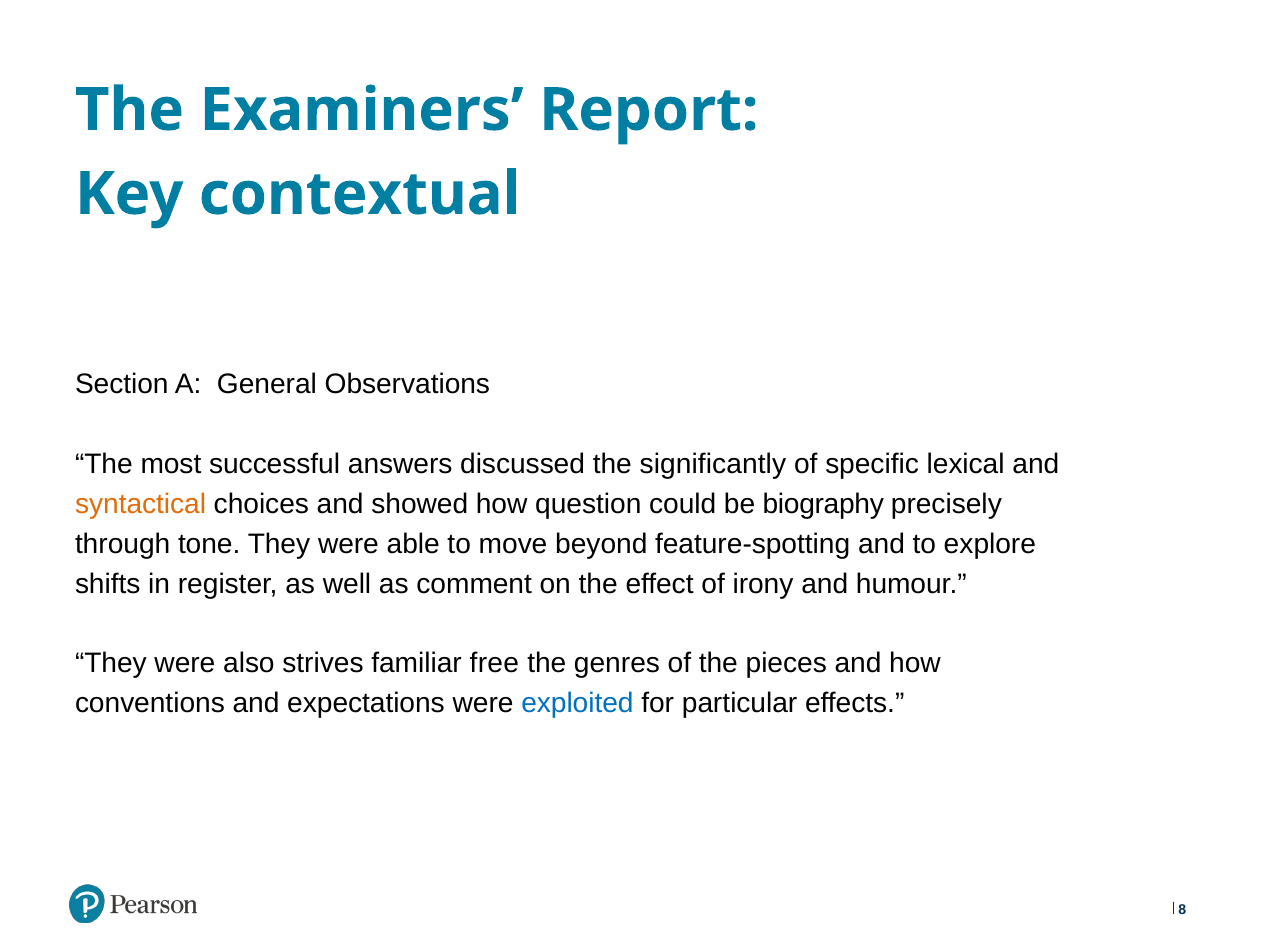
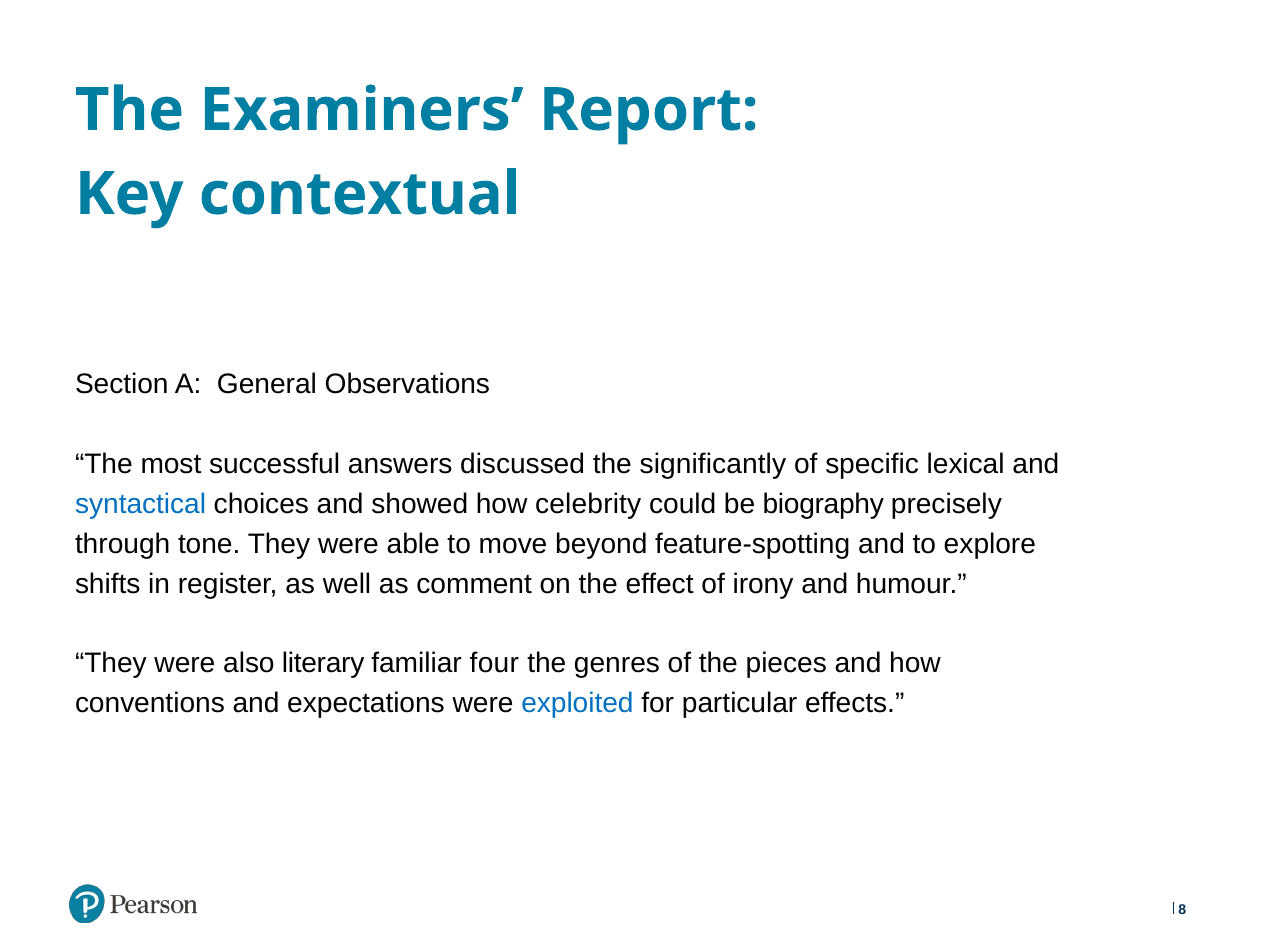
syntactical colour: orange -> blue (141, 504)
question: question -> celebrity (588, 504)
strives: strives -> literary (323, 663)
free: free -> four (494, 663)
